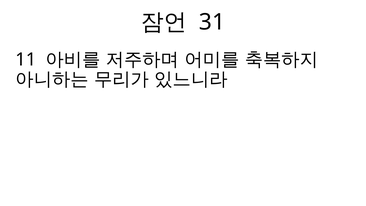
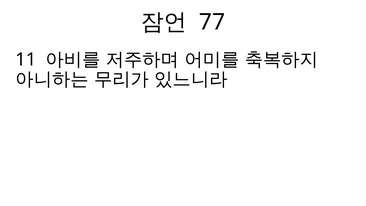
31: 31 -> 77 (212, 22)
